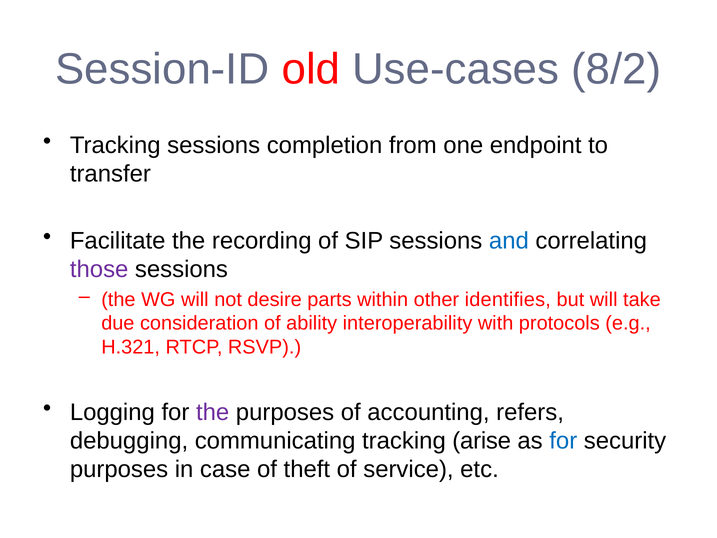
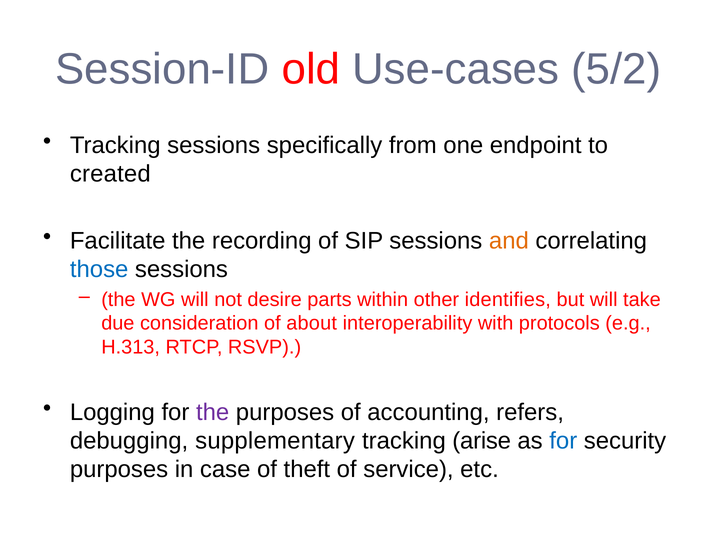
8/2: 8/2 -> 5/2 (616, 69)
completion: completion -> specifically (325, 145)
transfer: transfer -> created (110, 174)
and colour: blue -> orange (509, 241)
those colour: purple -> blue (99, 269)
ability: ability -> about (312, 323)
H.321: H.321 -> H.313 (131, 347)
communicating: communicating -> supplementary (275, 441)
